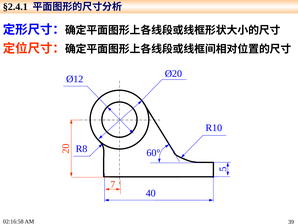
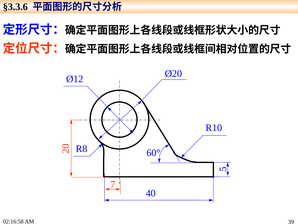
§2.4.1: §2.4.1 -> §3.3.6 (15, 7)
